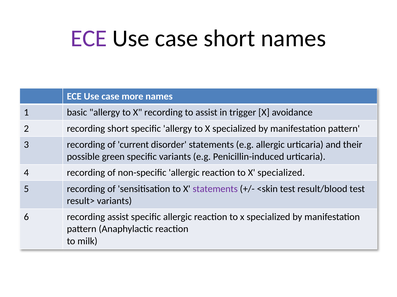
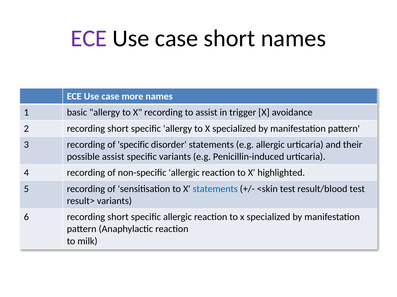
of current: current -> specific (133, 145)
possible green: green -> assist (113, 157)
specialized: specialized -> highlighted (281, 173)
statements colour: purple -> blue (215, 189)
6 recording assist: assist -> short (118, 217)
